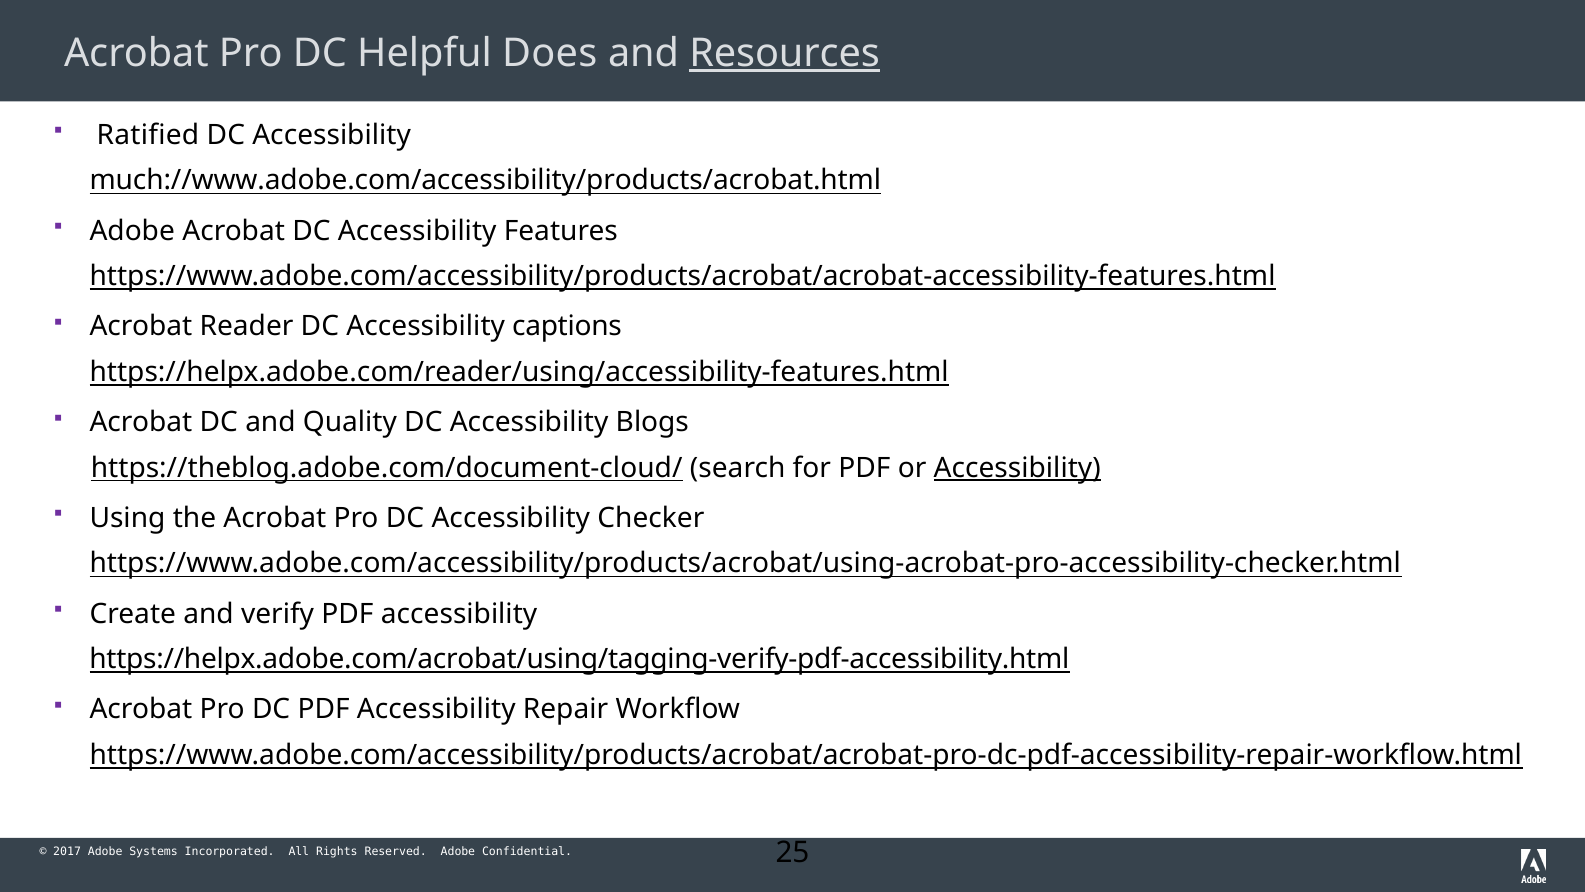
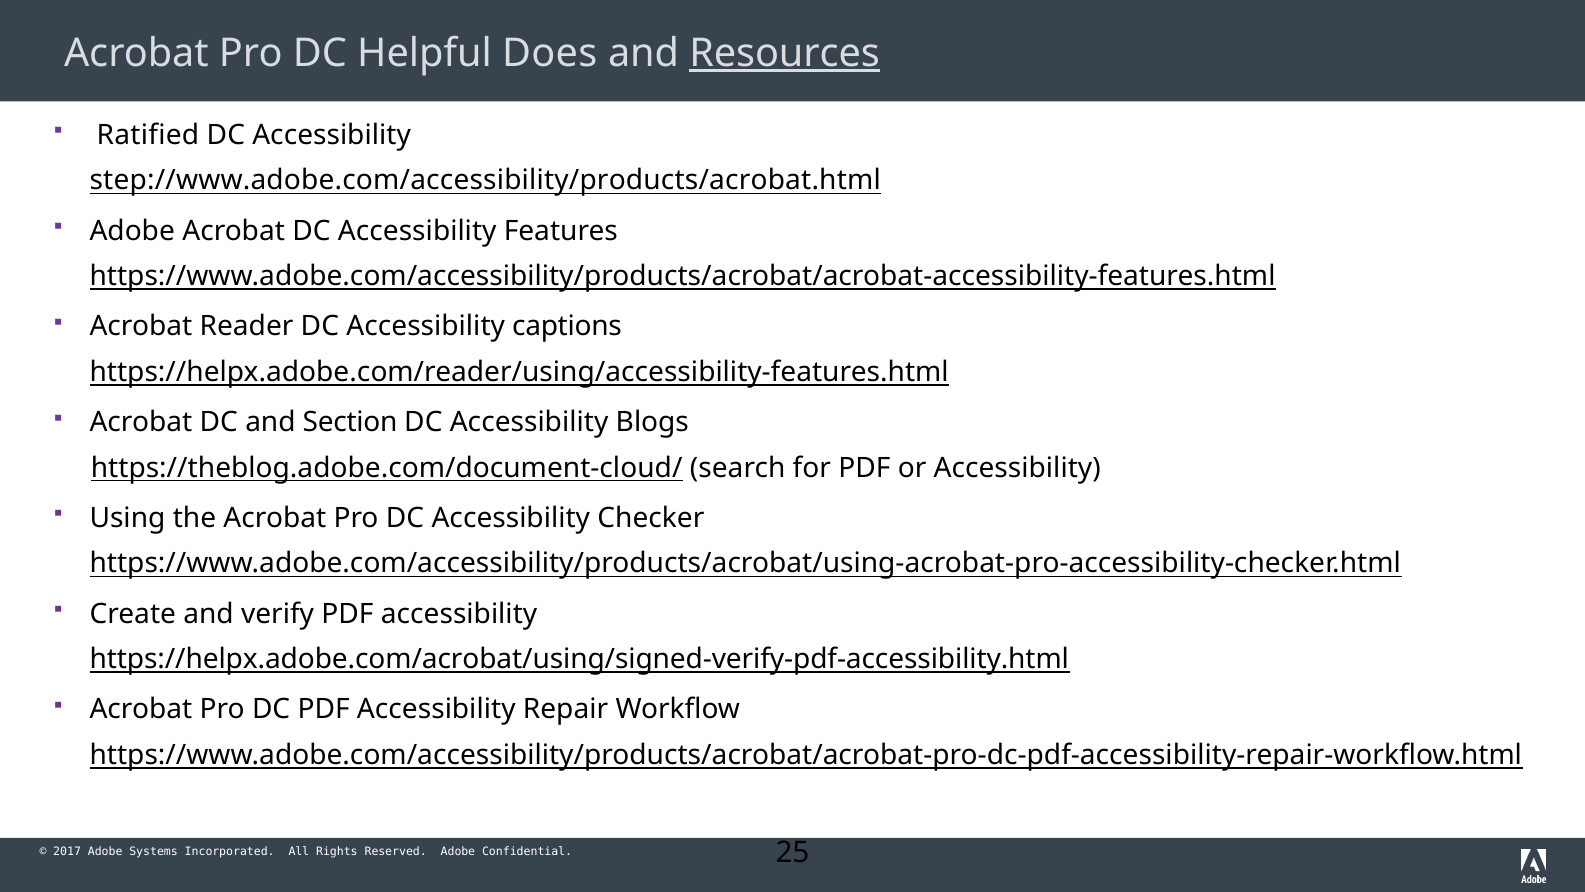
much://www.adobe.com/accessibility/products/acrobat.html: much://www.adobe.com/accessibility/products/acrobat.html -> step://www.adobe.com/accessibility/products/acrobat.html (485, 181)
Quality: Quality -> Section (350, 422)
Accessibility underline: present -> none (1017, 468)
https://helpx.adobe.com/acrobat/using/tagging-verify-pdf-accessibility.html: https://helpx.adobe.com/acrobat/using/tagging-verify-pdf-accessibility.html -> https://helpx.adobe.com/acrobat/using/signed-verify-pdf-accessibility.html (579, 659)
